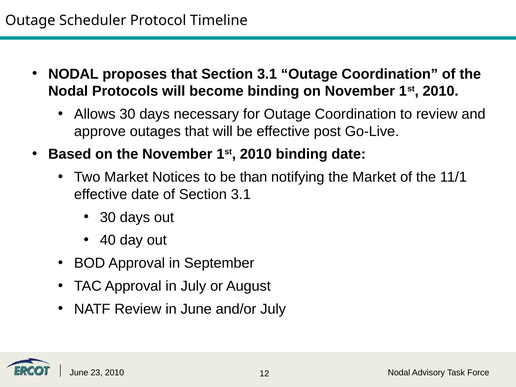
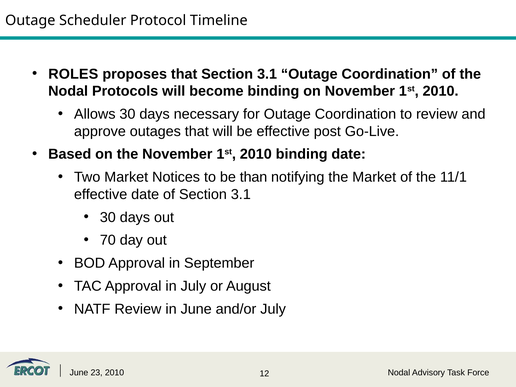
NODAL: NODAL -> ROLES (73, 74)
40: 40 -> 70 (108, 240)
